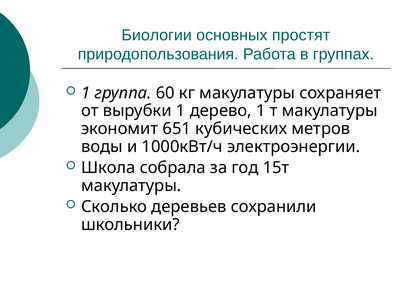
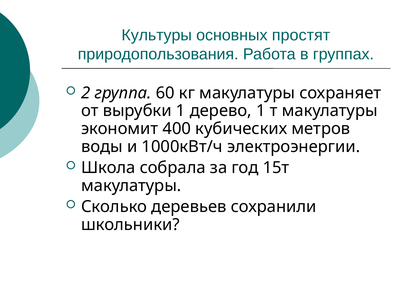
Биологии: Биологии -> Культуры (157, 35)
1: 1 -> 2 (86, 93)
651: 651 -> 400 (177, 129)
